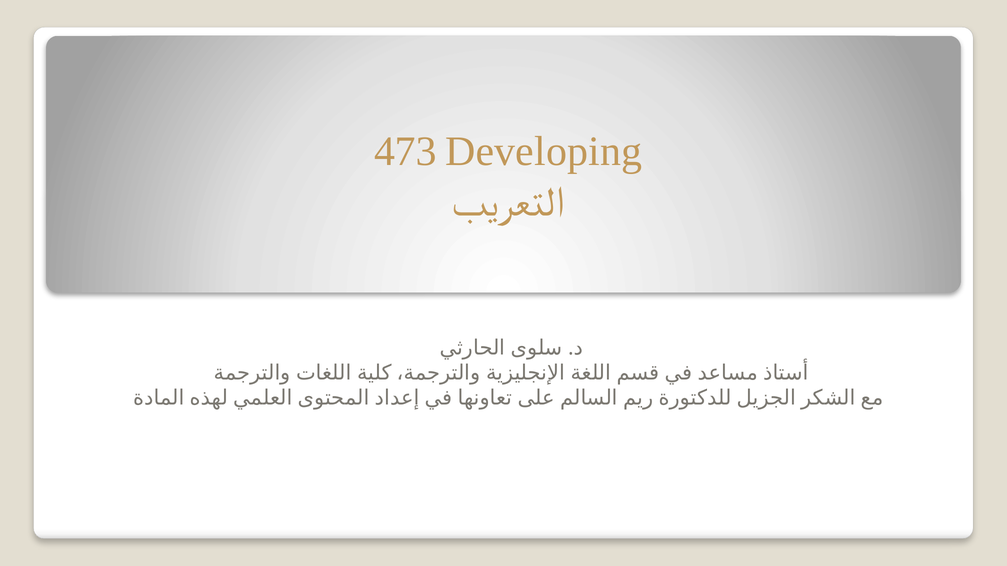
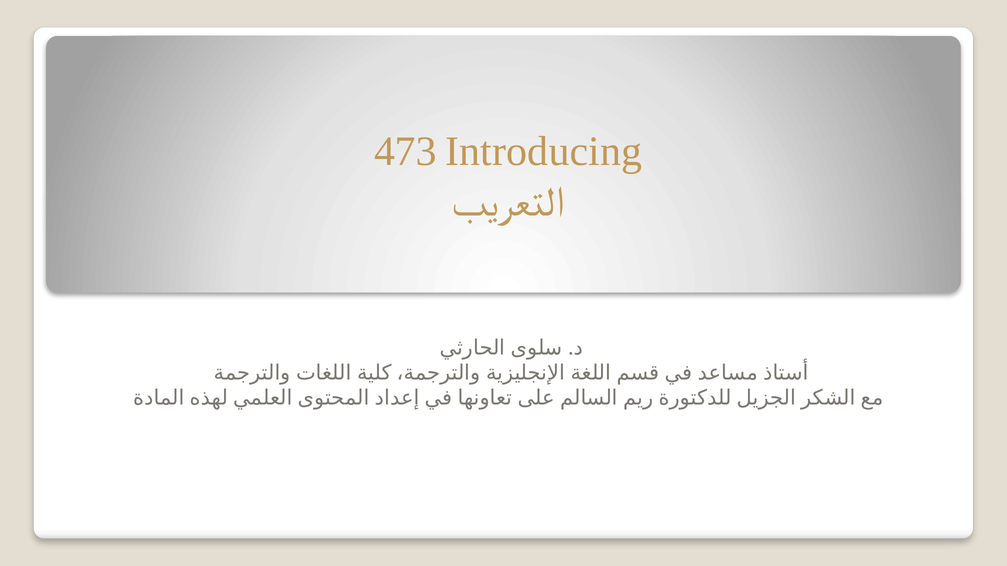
Developing: Developing -> Introducing (544, 152)
